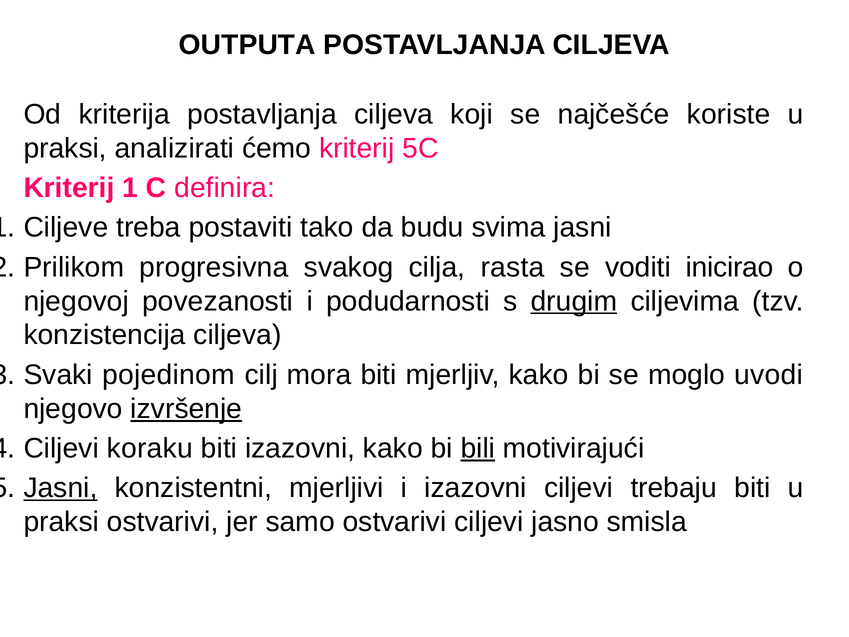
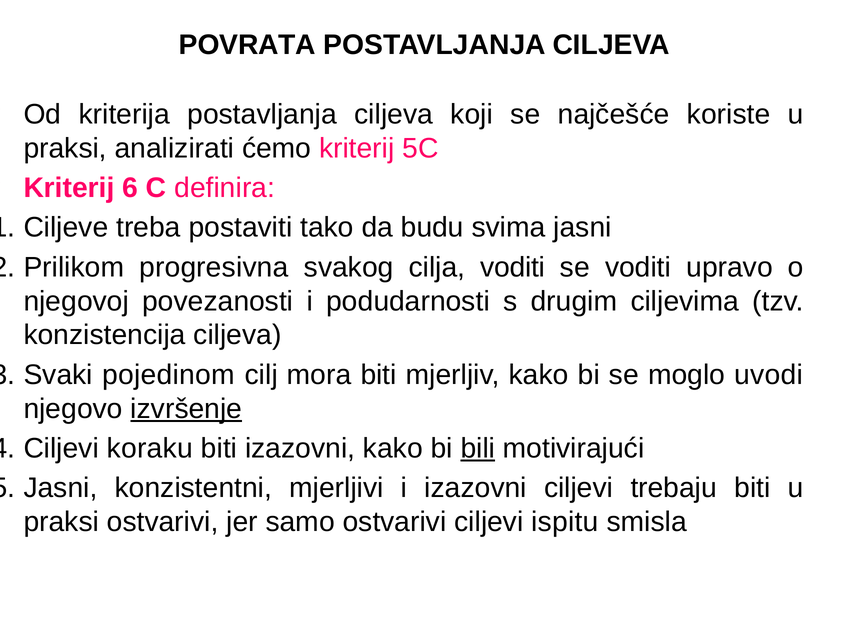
OUTPUTA: OUTPUTA -> POVRATA (247, 45)
Kriterij 1: 1 -> 6 (130, 188)
cilja rasta: rasta -> voditi (513, 267)
inicirao: inicirao -> upravo (730, 267)
drugim underline: present -> none (574, 301)
Jasni underline: present -> none (60, 488)
jasno: jasno -> ispitu (565, 522)
